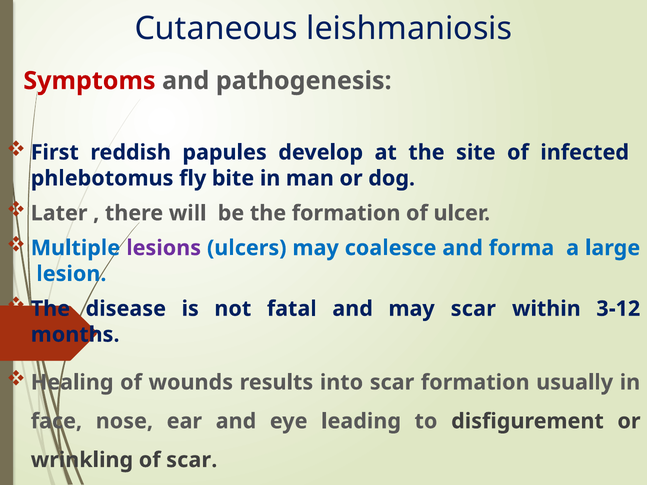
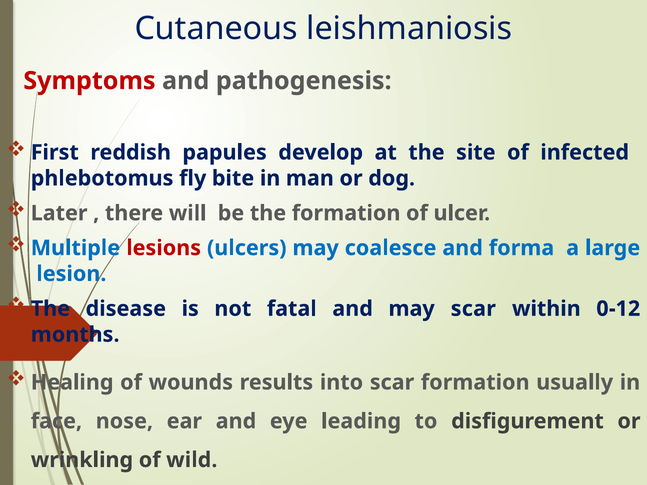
lesions colour: purple -> red (164, 248)
3-12: 3-12 -> 0-12 (618, 309)
of scar: scar -> wild (192, 460)
